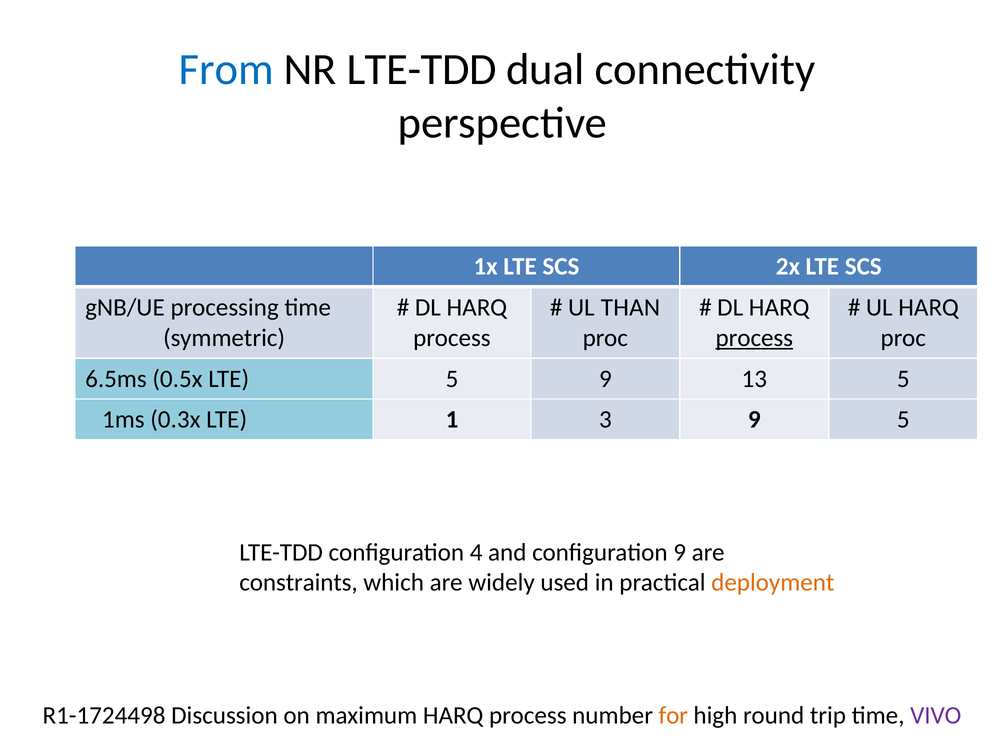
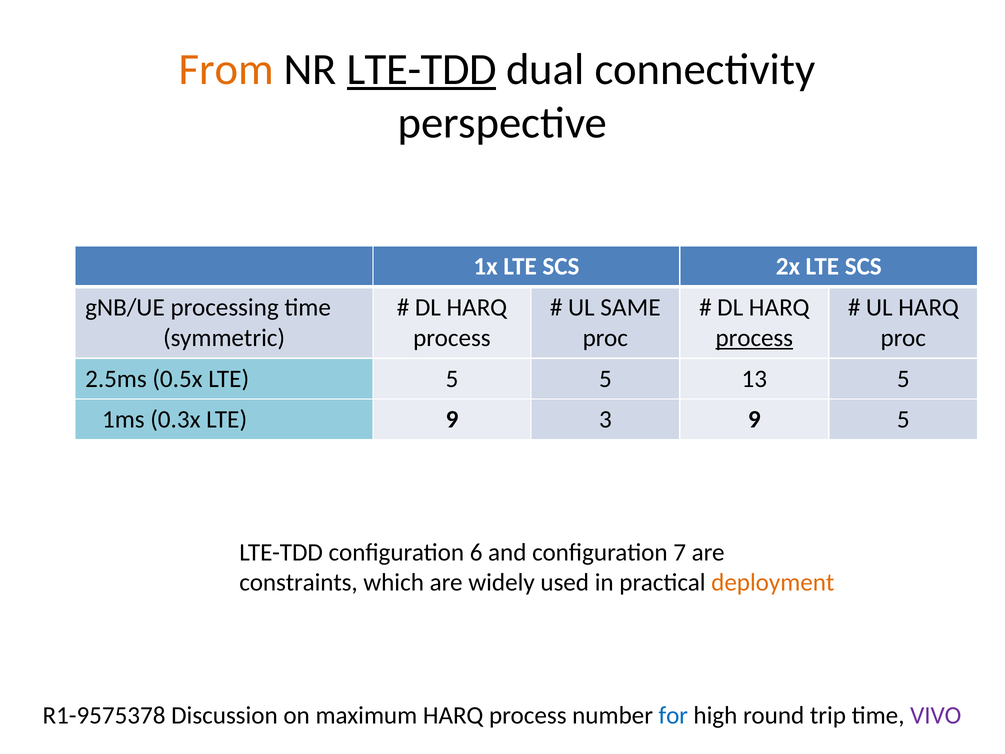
From colour: blue -> orange (226, 69)
LTE-TDD underline: none -> present (422, 69)
THAN: THAN -> SAME (631, 307)
6.5ms: 6.5ms -> 2.5ms (116, 379)
5 9: 9 -> 5 (605, 379)
LTE 1: 1 -> 9 (452, 419)
4: 4 -> 6 (476, 552)
configuration 9: 9 -> 7 (680, 552)
R1-1724498: R1-1724498 -> R1-9575378 (104, 715)
for colour: orange -> blue (673, 715)
